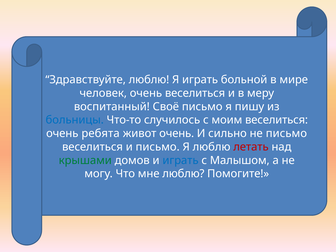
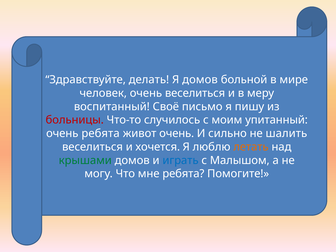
Здравствуйте люблю: люблю -> делать (149, 80)
Я играть: играть -> домов (200, 80)
больницы colour: blue -> red (75, 120)
моим веселиться: веселиться -> упитанный (277, 120)
не письмо: письмо -> шалить (286, 133)
и письмо: письмо -> хочется (158, 147)
летать colour: red -> orange (251, 147)
мне люблю: люблю -> ребята (183, 174)
